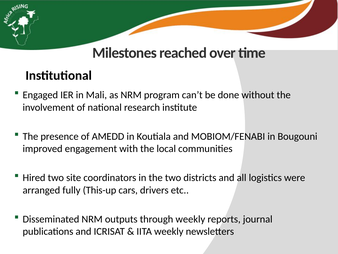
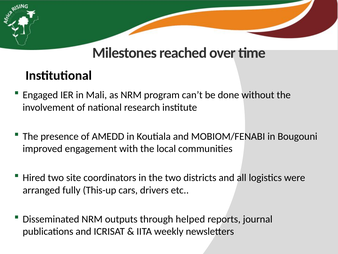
through weekly: weekly -> helped (190, 219)
